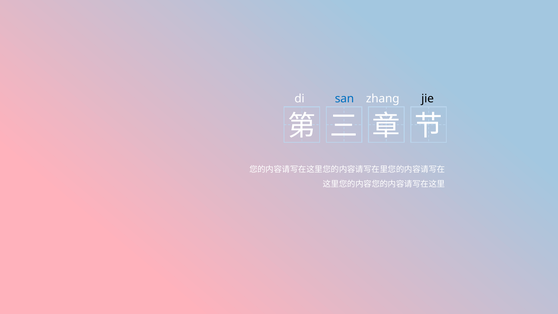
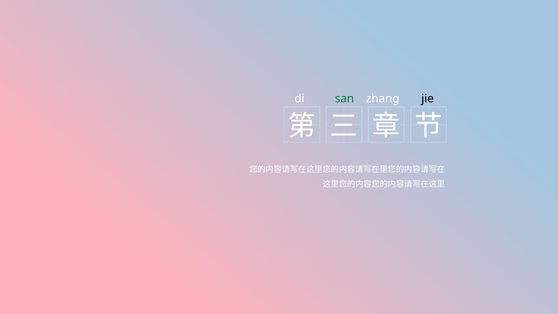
san colour: blue -> green (344, 99)
